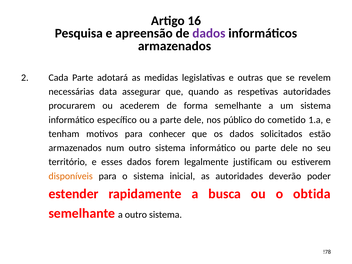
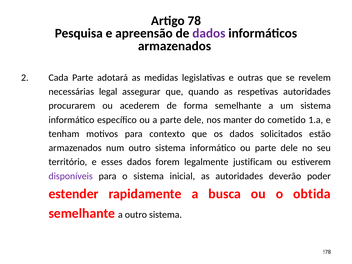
16: 16 -> 78 (194, 21)
data: data -> legal (108, 92)
público: público -> manter (238, 120)
conhecer: conhecer -> contexto (167, 134)
disponíveis colour: orange -> purple (71, 176)
